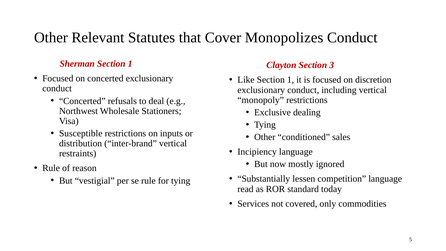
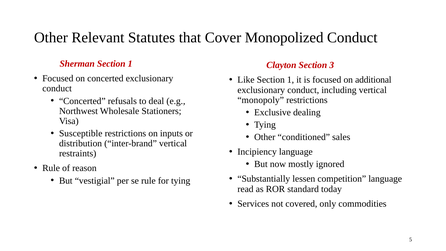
Monopolizes: Monopolizes -> Monopolized (284, 37)
discretion: discretion -> additional (373, 80)
